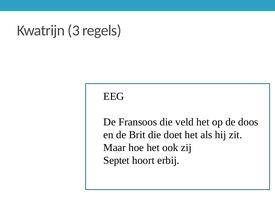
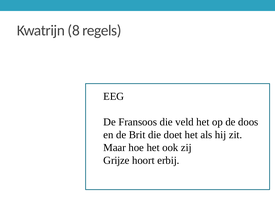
3: 3 -> 8 (74, 30)
Septet: Septet -> Grijze (116, 161)
